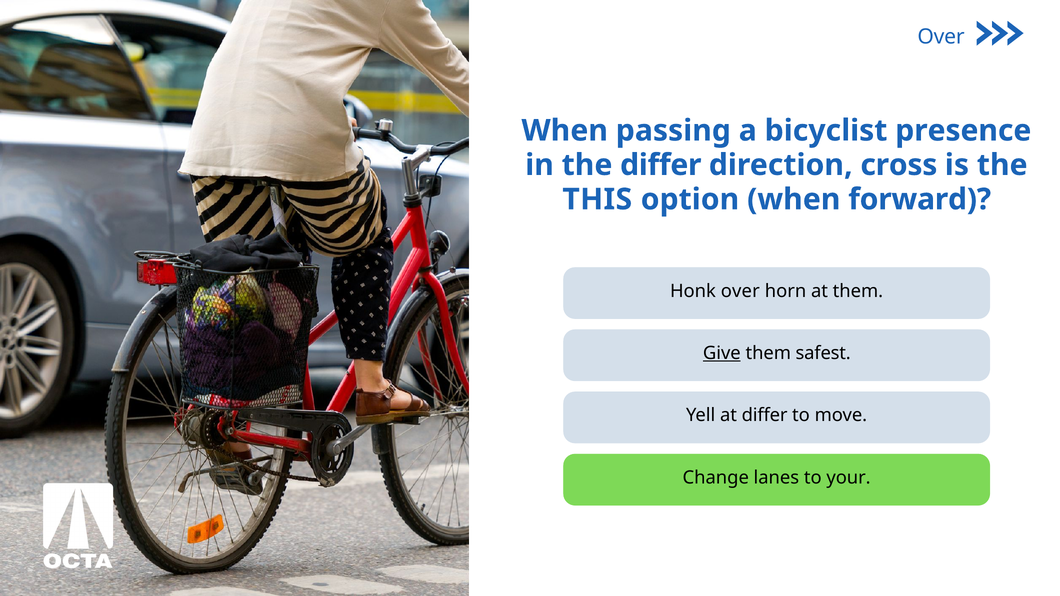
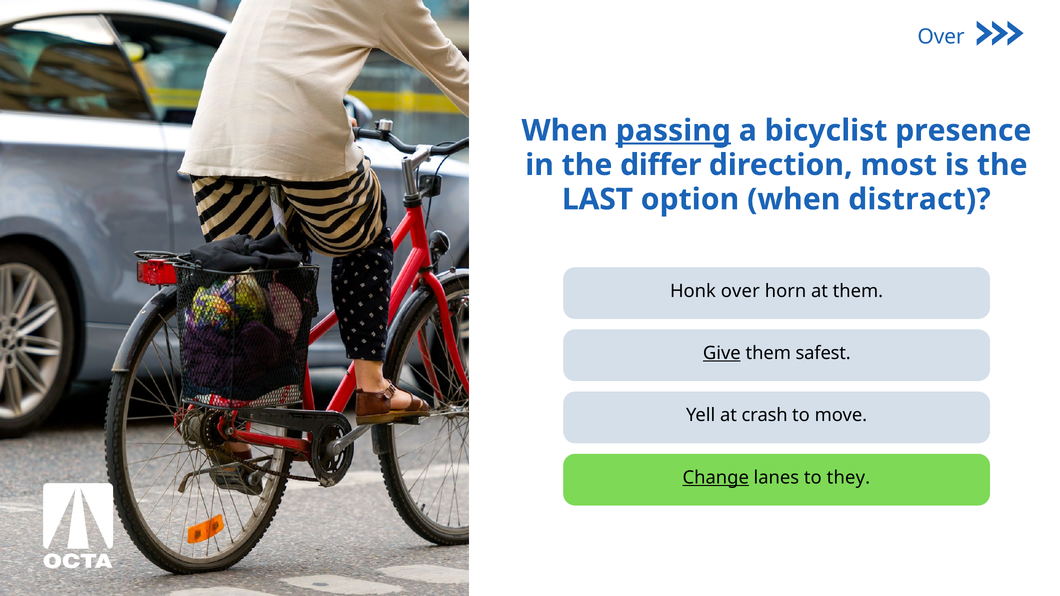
passing underline: none -> present (673, 131)
cross: cross -> most (899, 165)
THIS: THIS -> LAST (597, 199)
forward: forward -> distract (919, 199)
at differ: differ -> crash (765, 416)
Change underline: none -> present (716, 478)
your: your -> they (848, 478)
